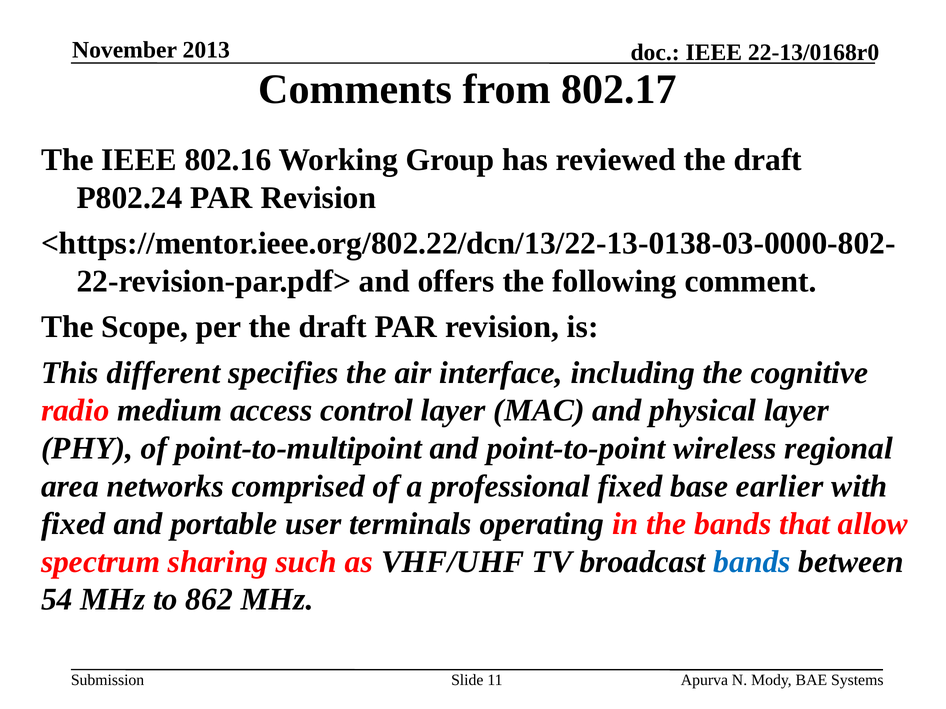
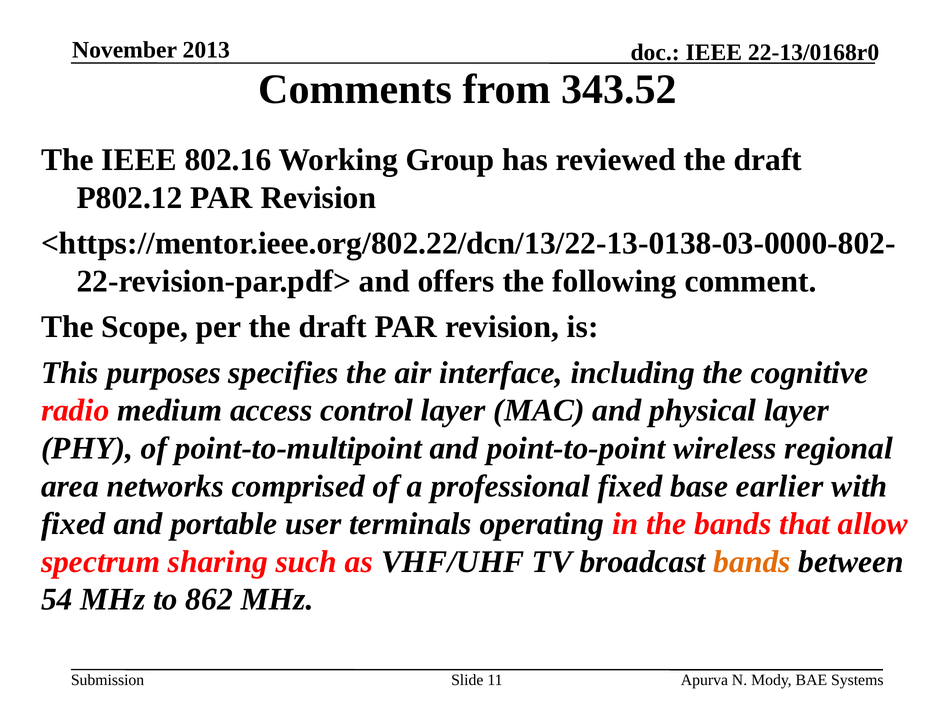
802.17: 802.17 -> 343.52 (619, 90)
P802.24: P802.24 -> P802.12 (130, 198)
different: different -> purposes (164, 373)
bands colour: blue -> orange (752, 562)
